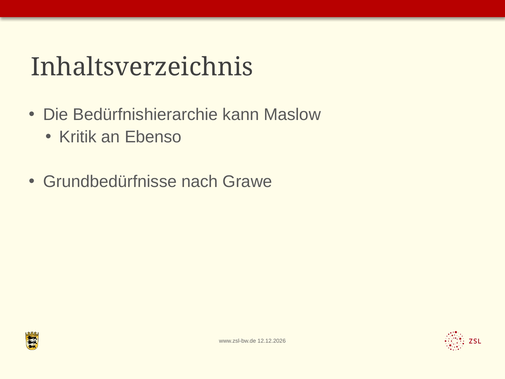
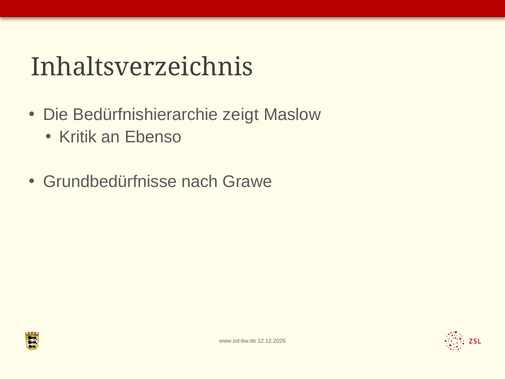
kann: kann -> zeigt (241, 115)
